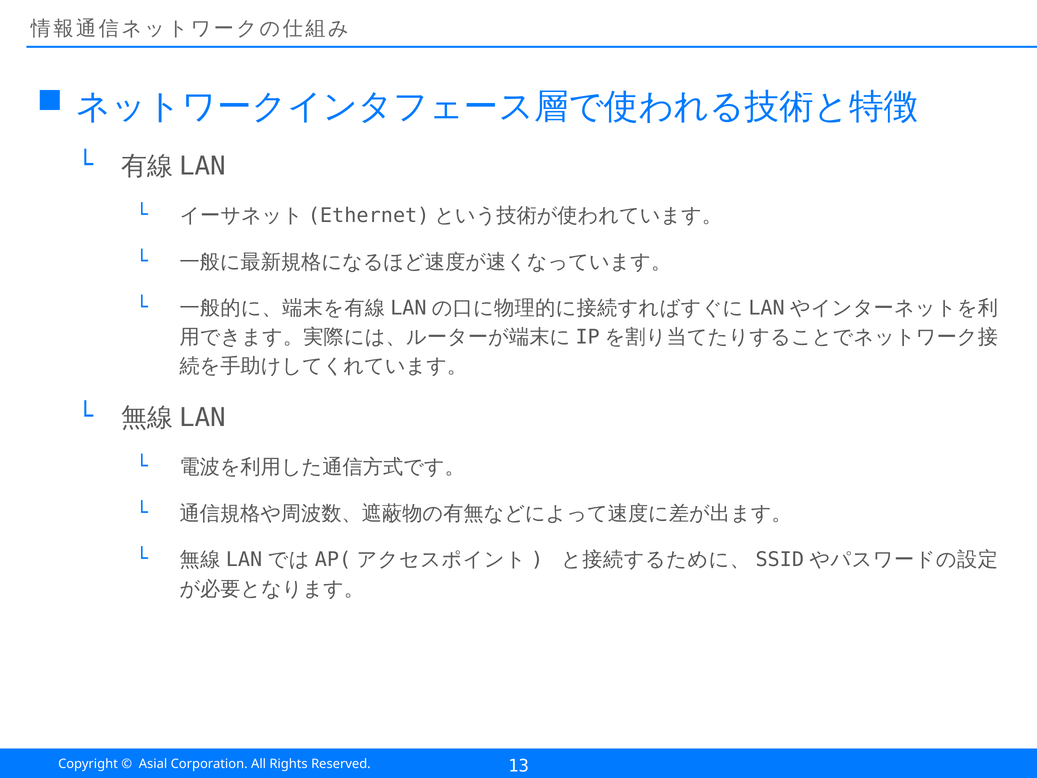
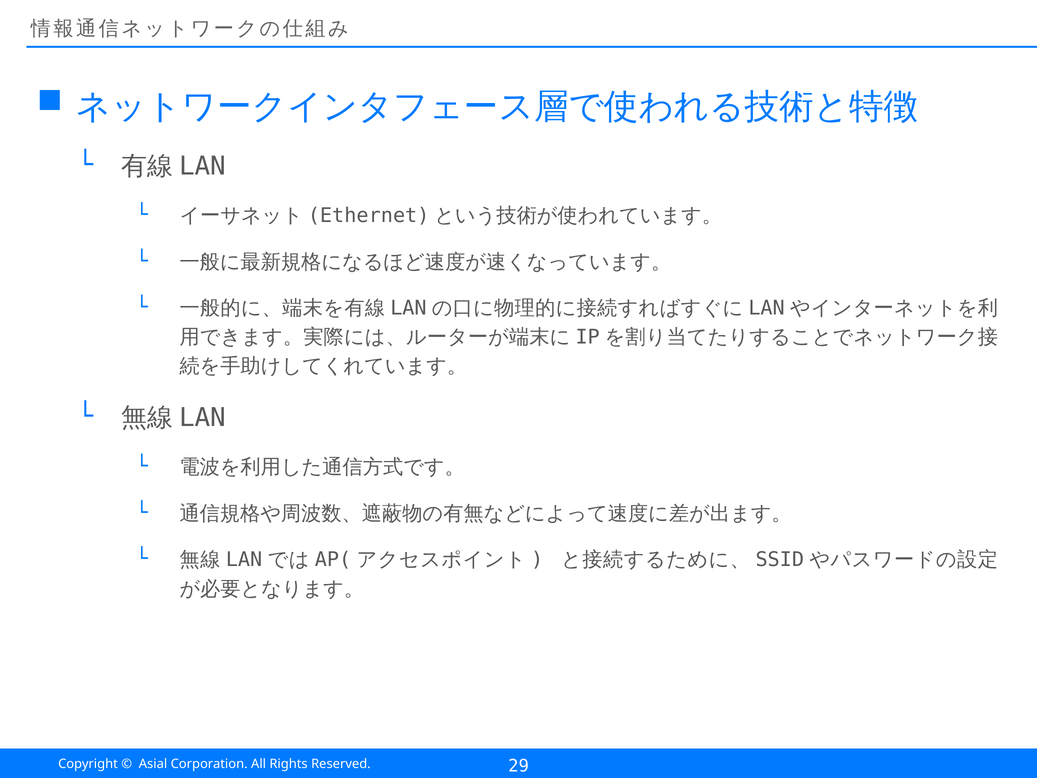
13: 13 -> 29 (519, 766)
